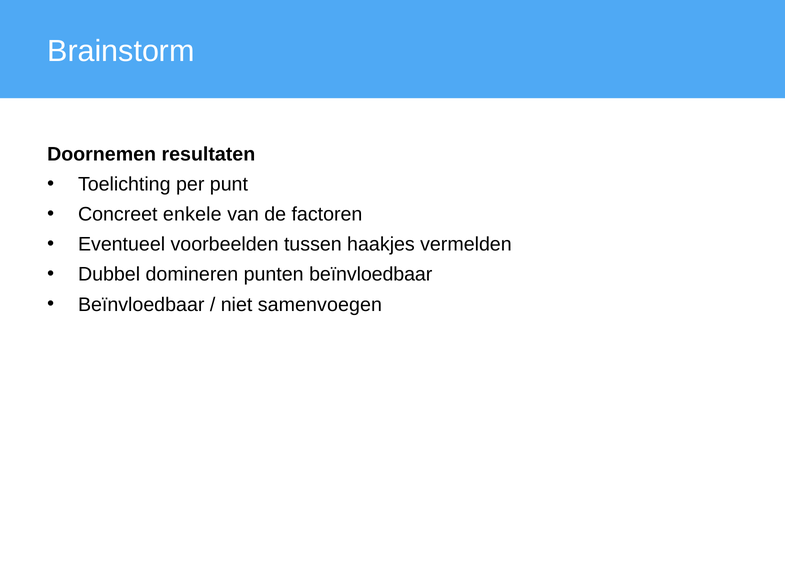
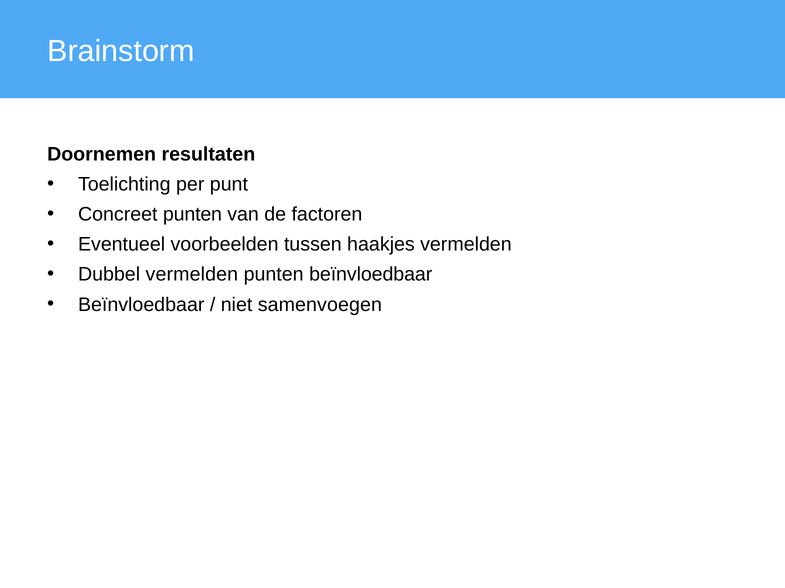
Concreet enkele: enkele -> punten (192, 215)
Dubbel domineren: domineren -> vermelden (192, 275)
